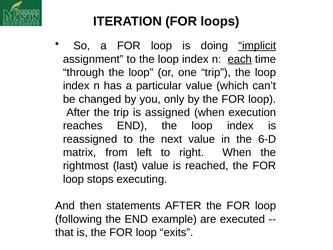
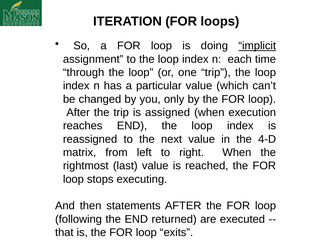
each underline: present -> none (240, 59)
6-D: 6-D -> 4-D (267, 139)
example: example -> returned (174, 219)
